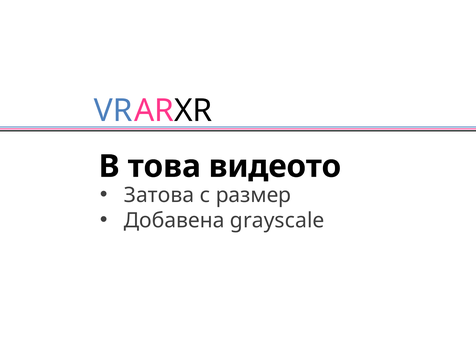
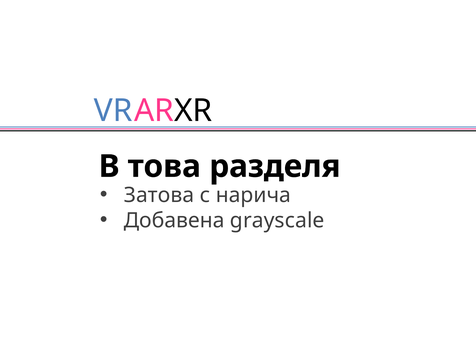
видеото: видеото -> разделя (275, 166)
размер: размер -> нарича (253, 195)
